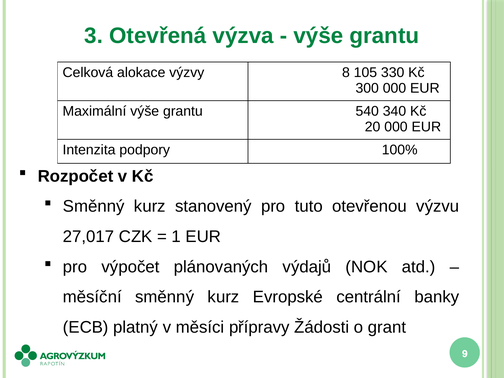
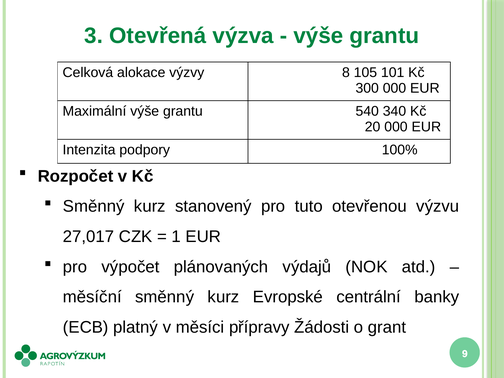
330: 330 -> 101 (393, 73)
